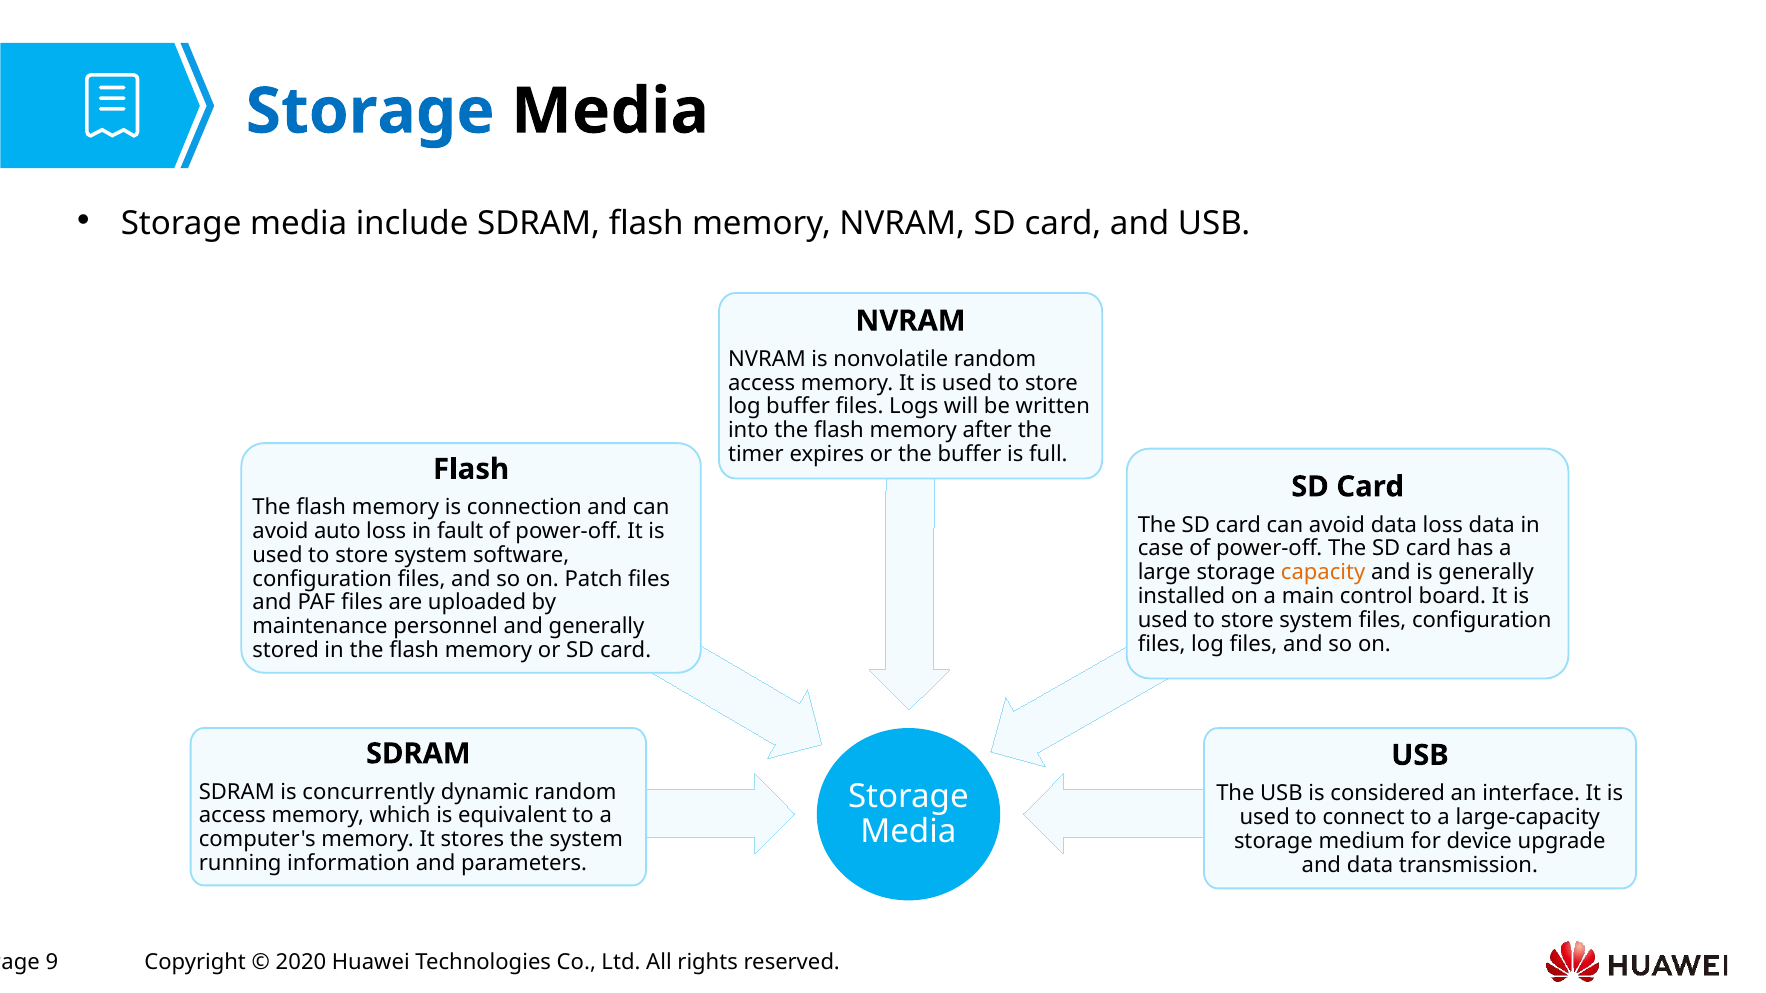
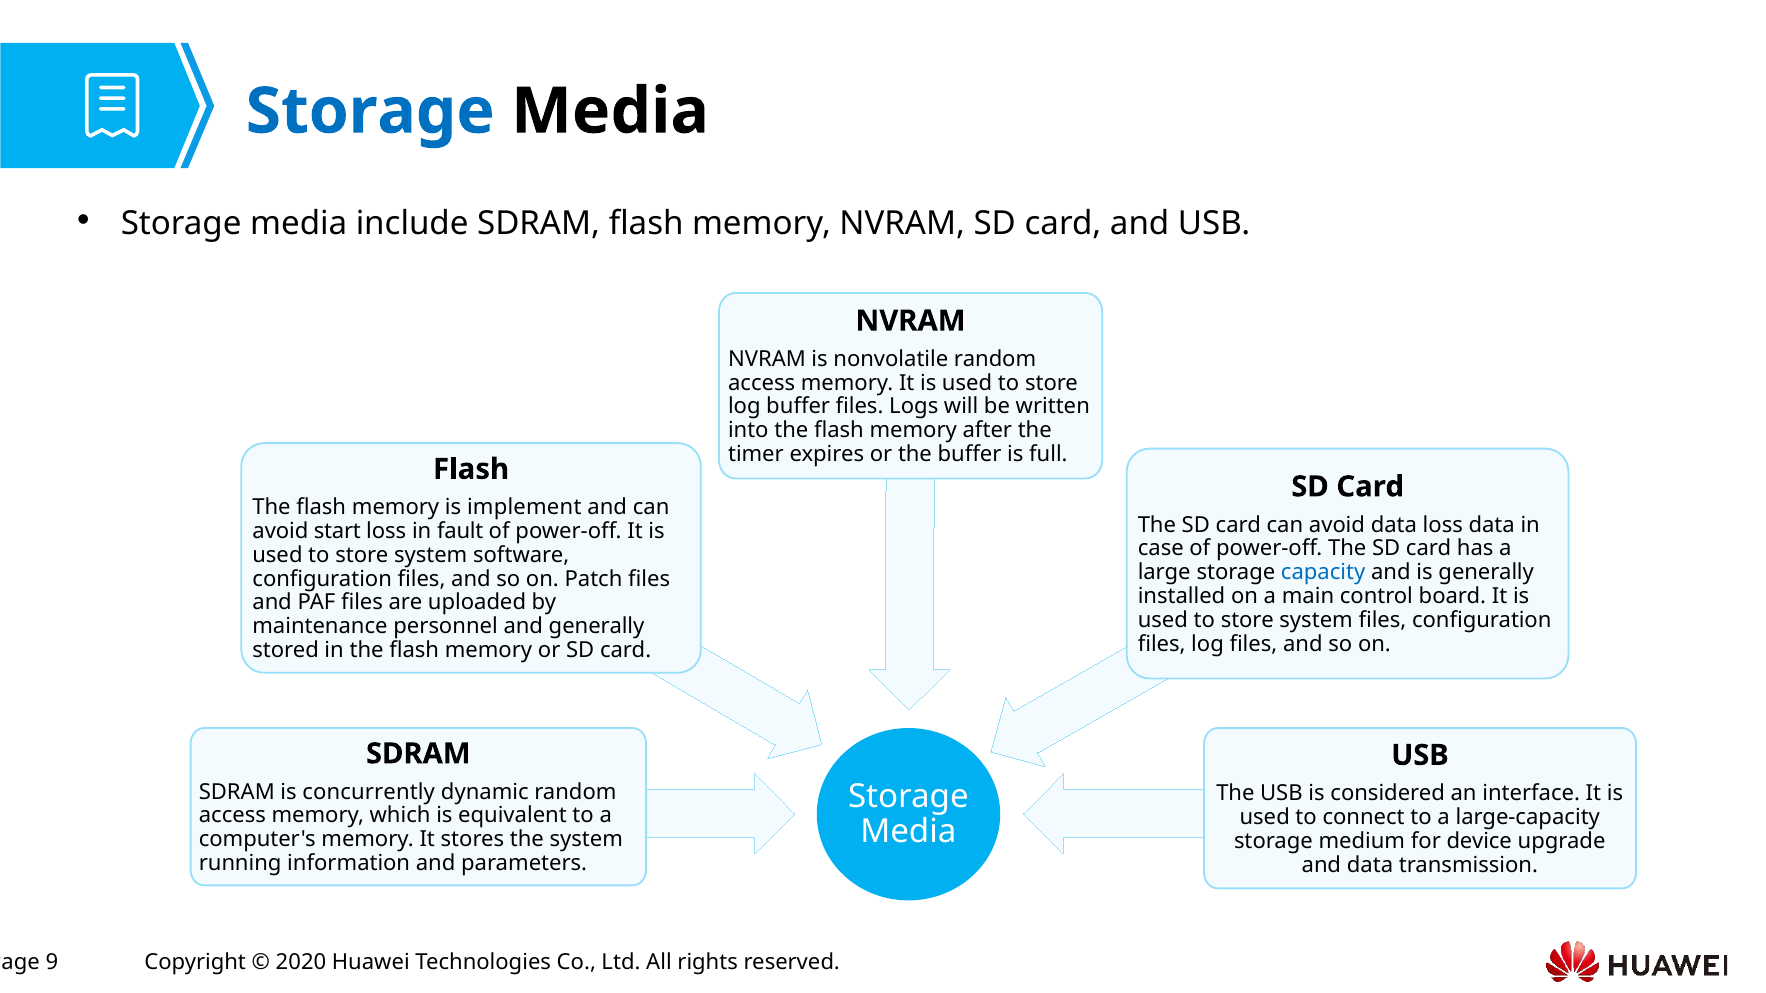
connection: connection -> implement (524, 508)
auto: auto -> start (337, 531)
capacity colour: orange -> blue (1323, 573)
